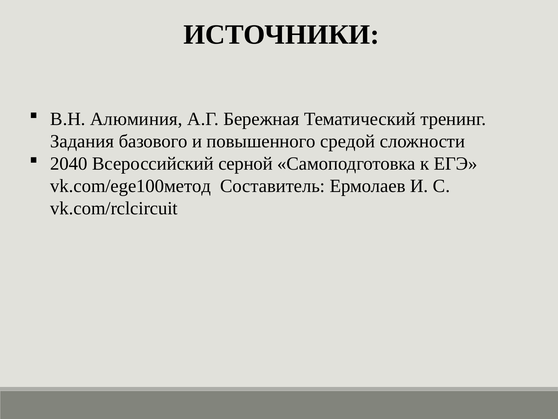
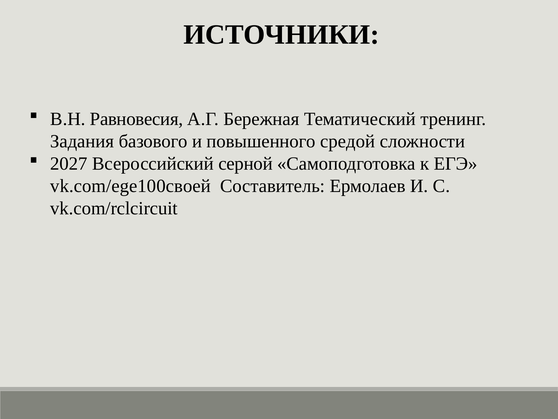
Алюминия: Алюминия -> Равновесия (136, 119)
2040: 2040 -> 2027 (69, 164)
vk.com/ege100метод: vk.com/ege100метод -> vk.com/ege100своей (131, 186)
